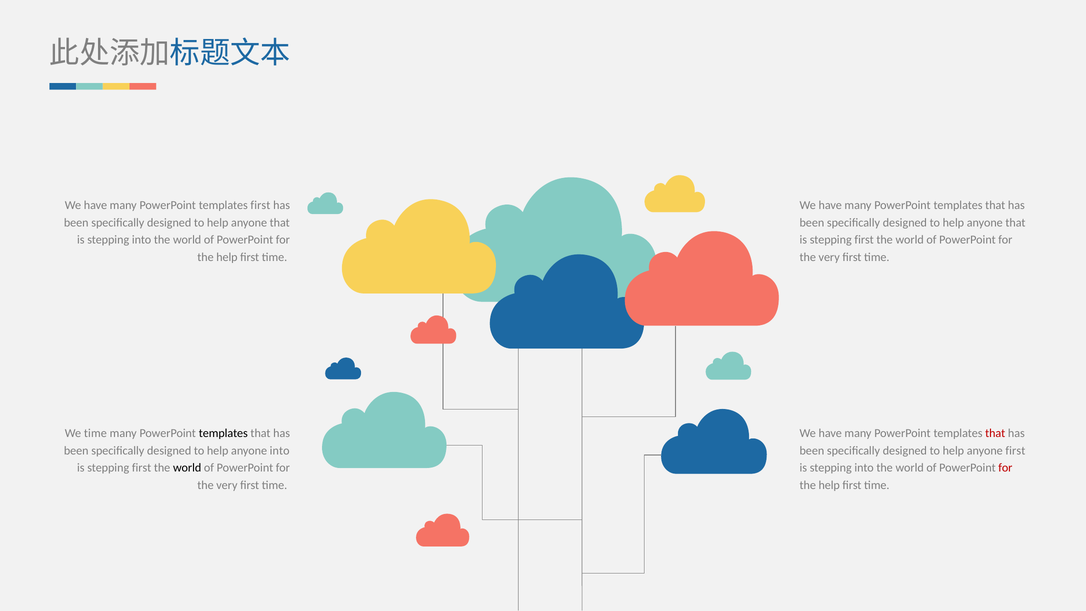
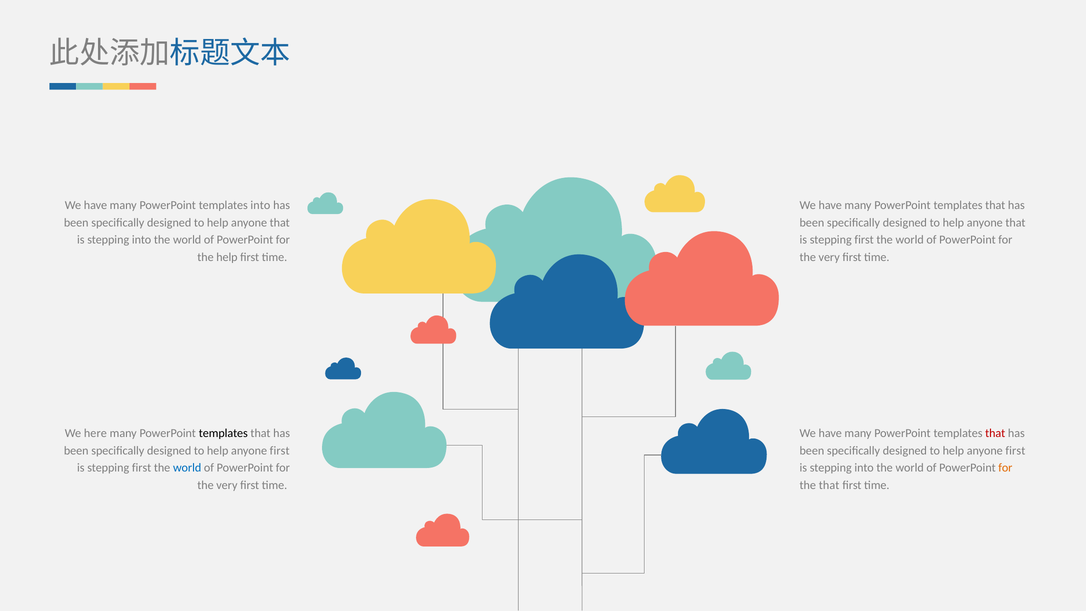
templates first: first -> into (260, 205)
We time: time -> here (95, 433)
into: into -> first (280, 451)
world colour: black -> blue (187, 468)
for colour: red -> orange (1005, 468)
help: help -> that (829, 485)
